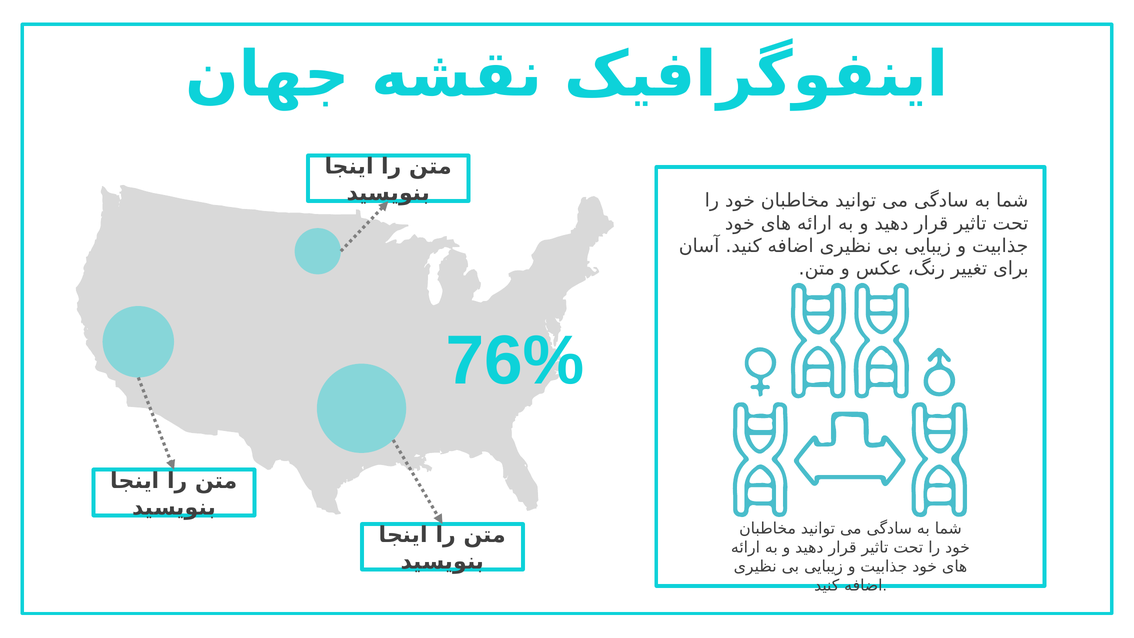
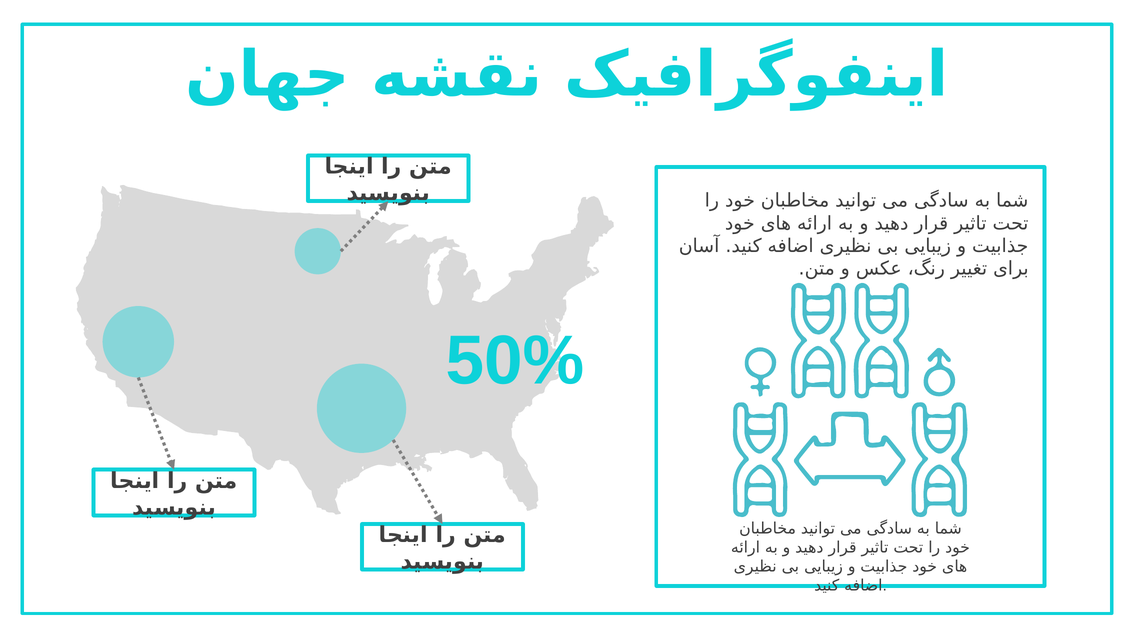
76%: 76% -> 50% (515, 361)
